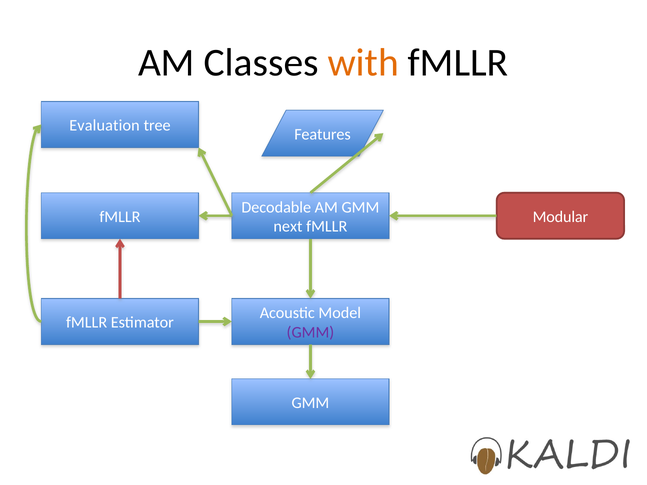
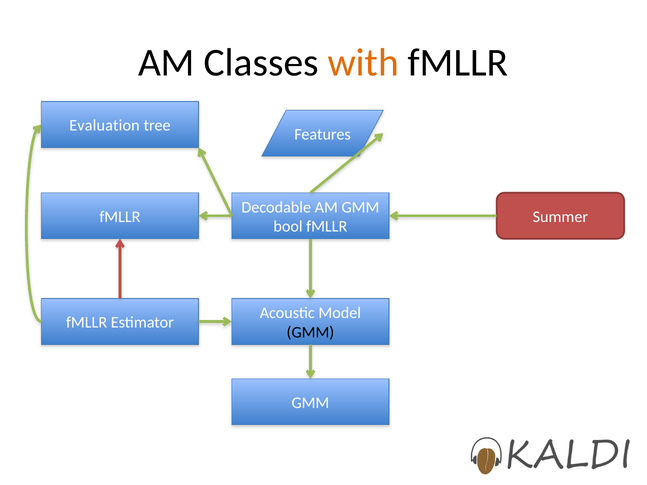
Modular: Modular -> Summer (560, 217)
next: next -> bool (288, 227)
GMM colour: purple -> black (310, 333)
